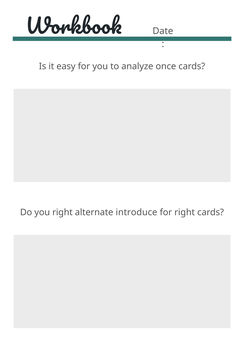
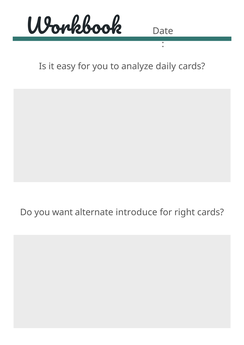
once: once -> daily (166, 66)
you right: right -> want (62, 212)
